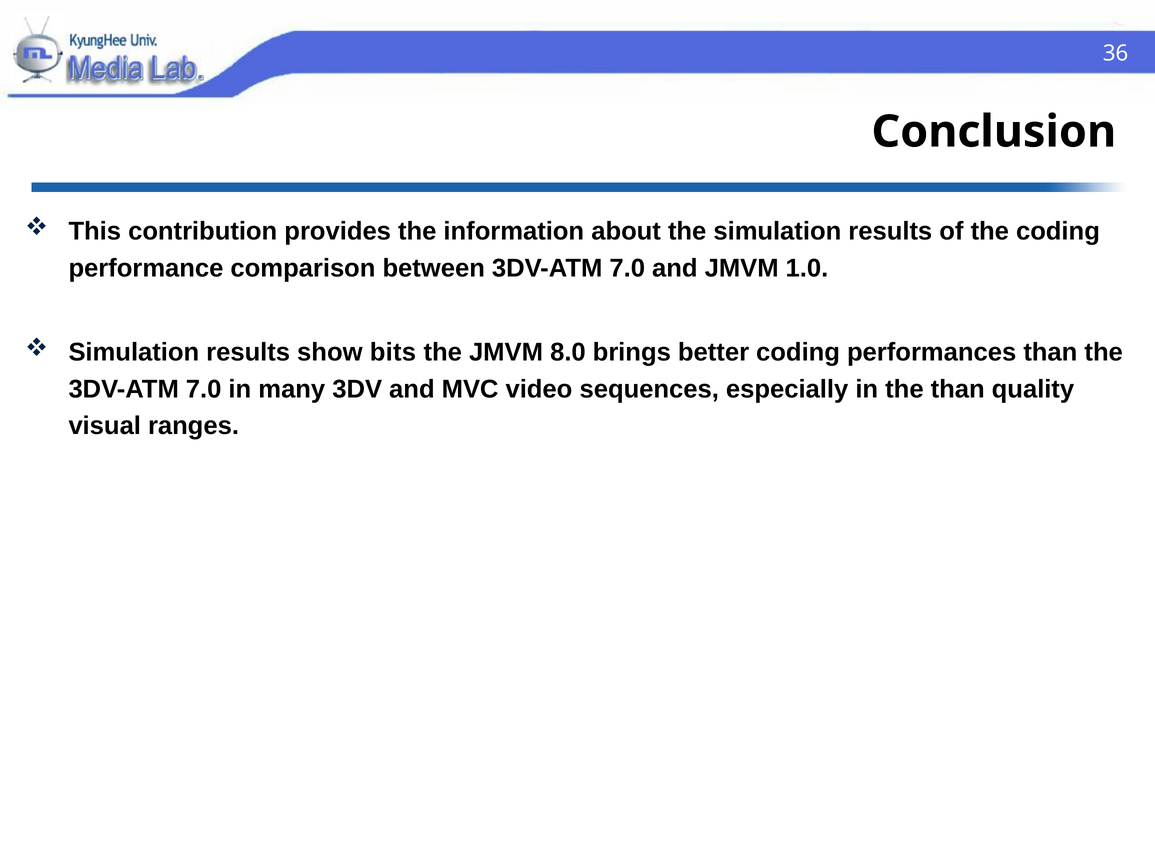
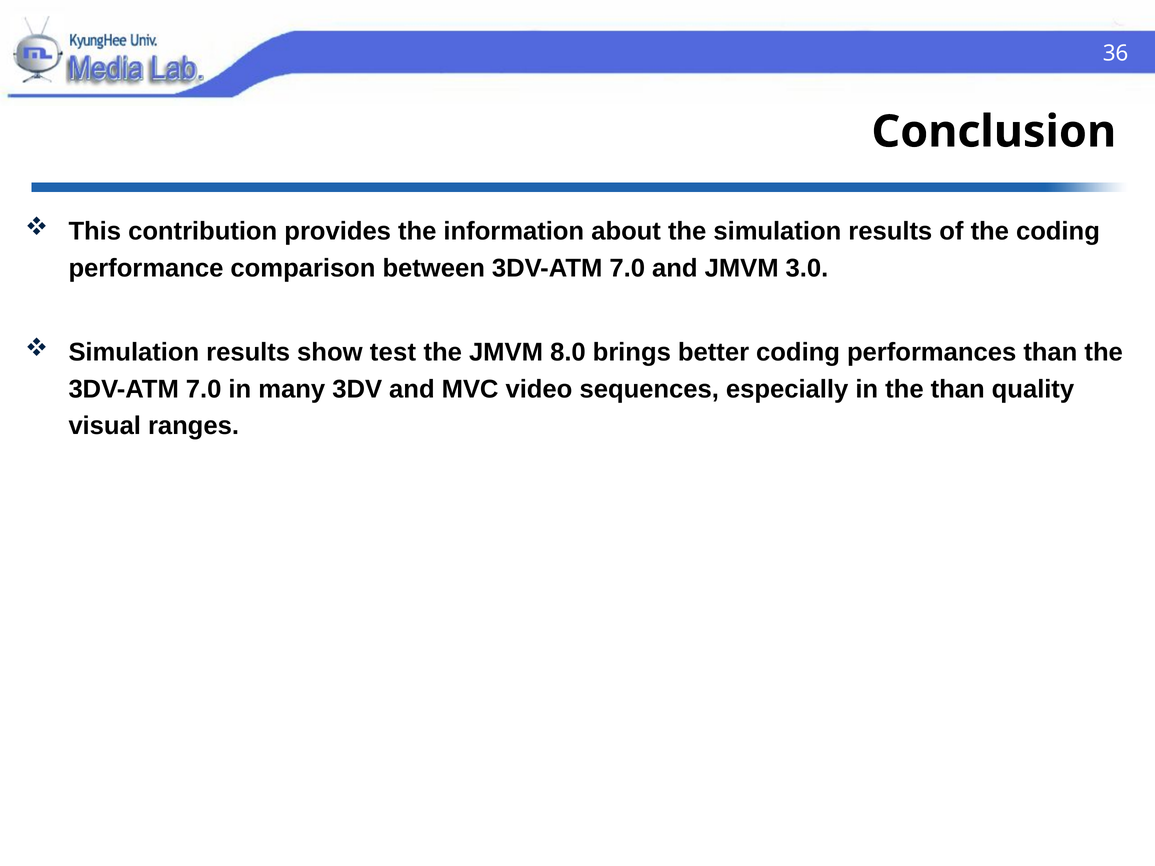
1.0: 1.0 -> 3.0 (807, 268)
bits: bits -> test (393, 352)
